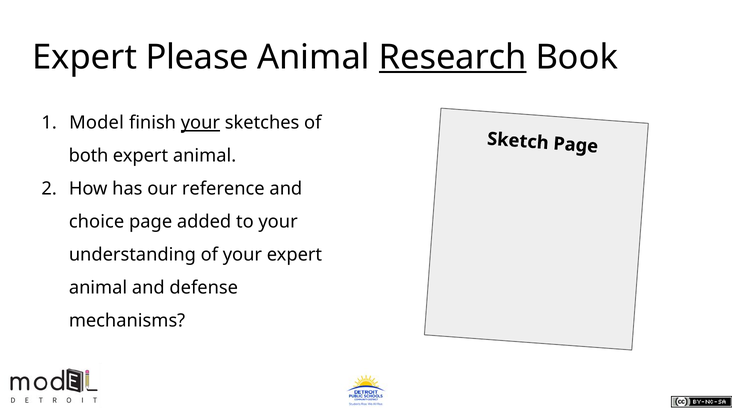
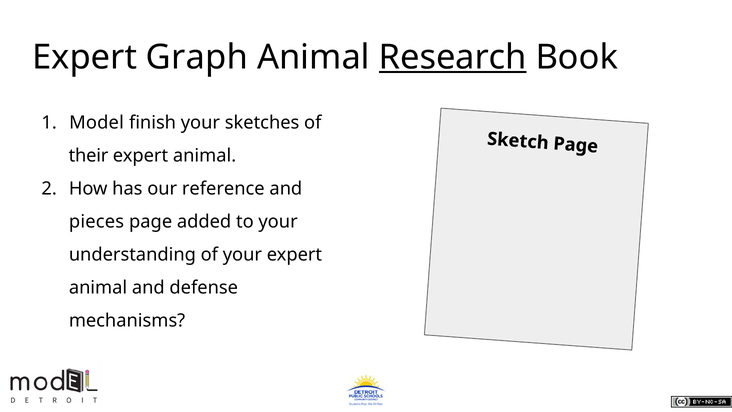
Please: Please -> Graph (197, 57)
your underline: present -> none (200, 123)
both: both -> their (89, 156)
choice: choice -> pieces (97, 222)
